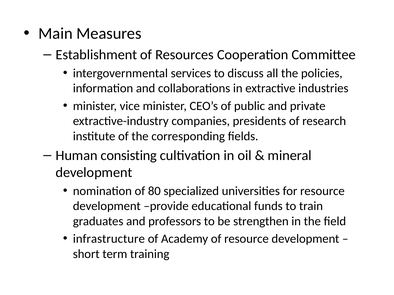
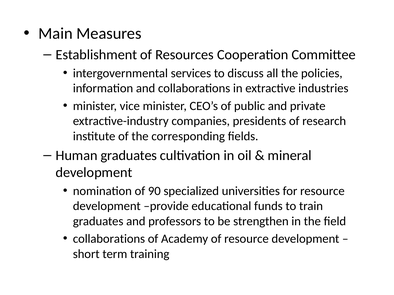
Human consisting: consisting -> graduates (129, 156)
80: 80 -> 90 (154, 191)
infrastructure: infrastructure -> collaborations (109, 239)
